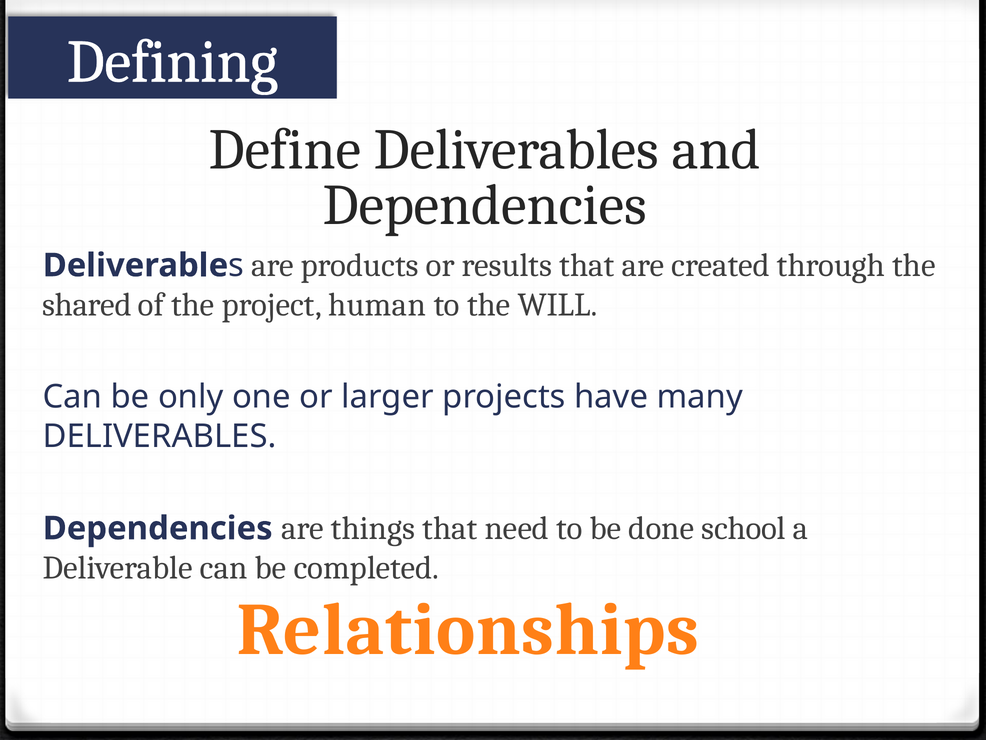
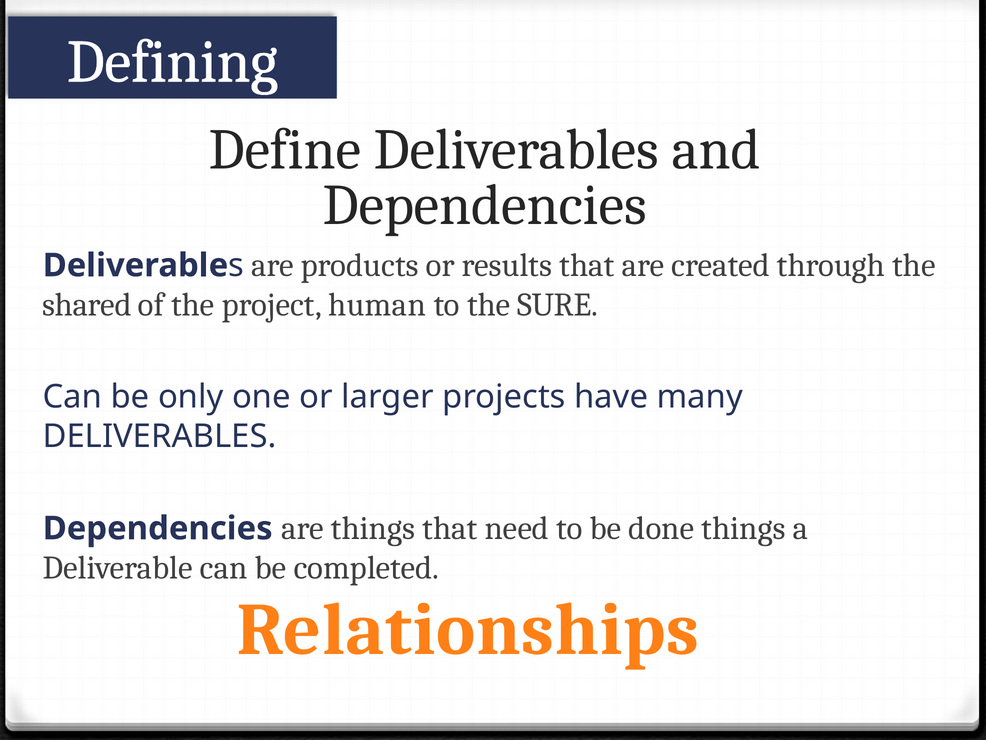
WILL: WILL -> SURE (558, 305)
done school: school -> things (743, 528)
